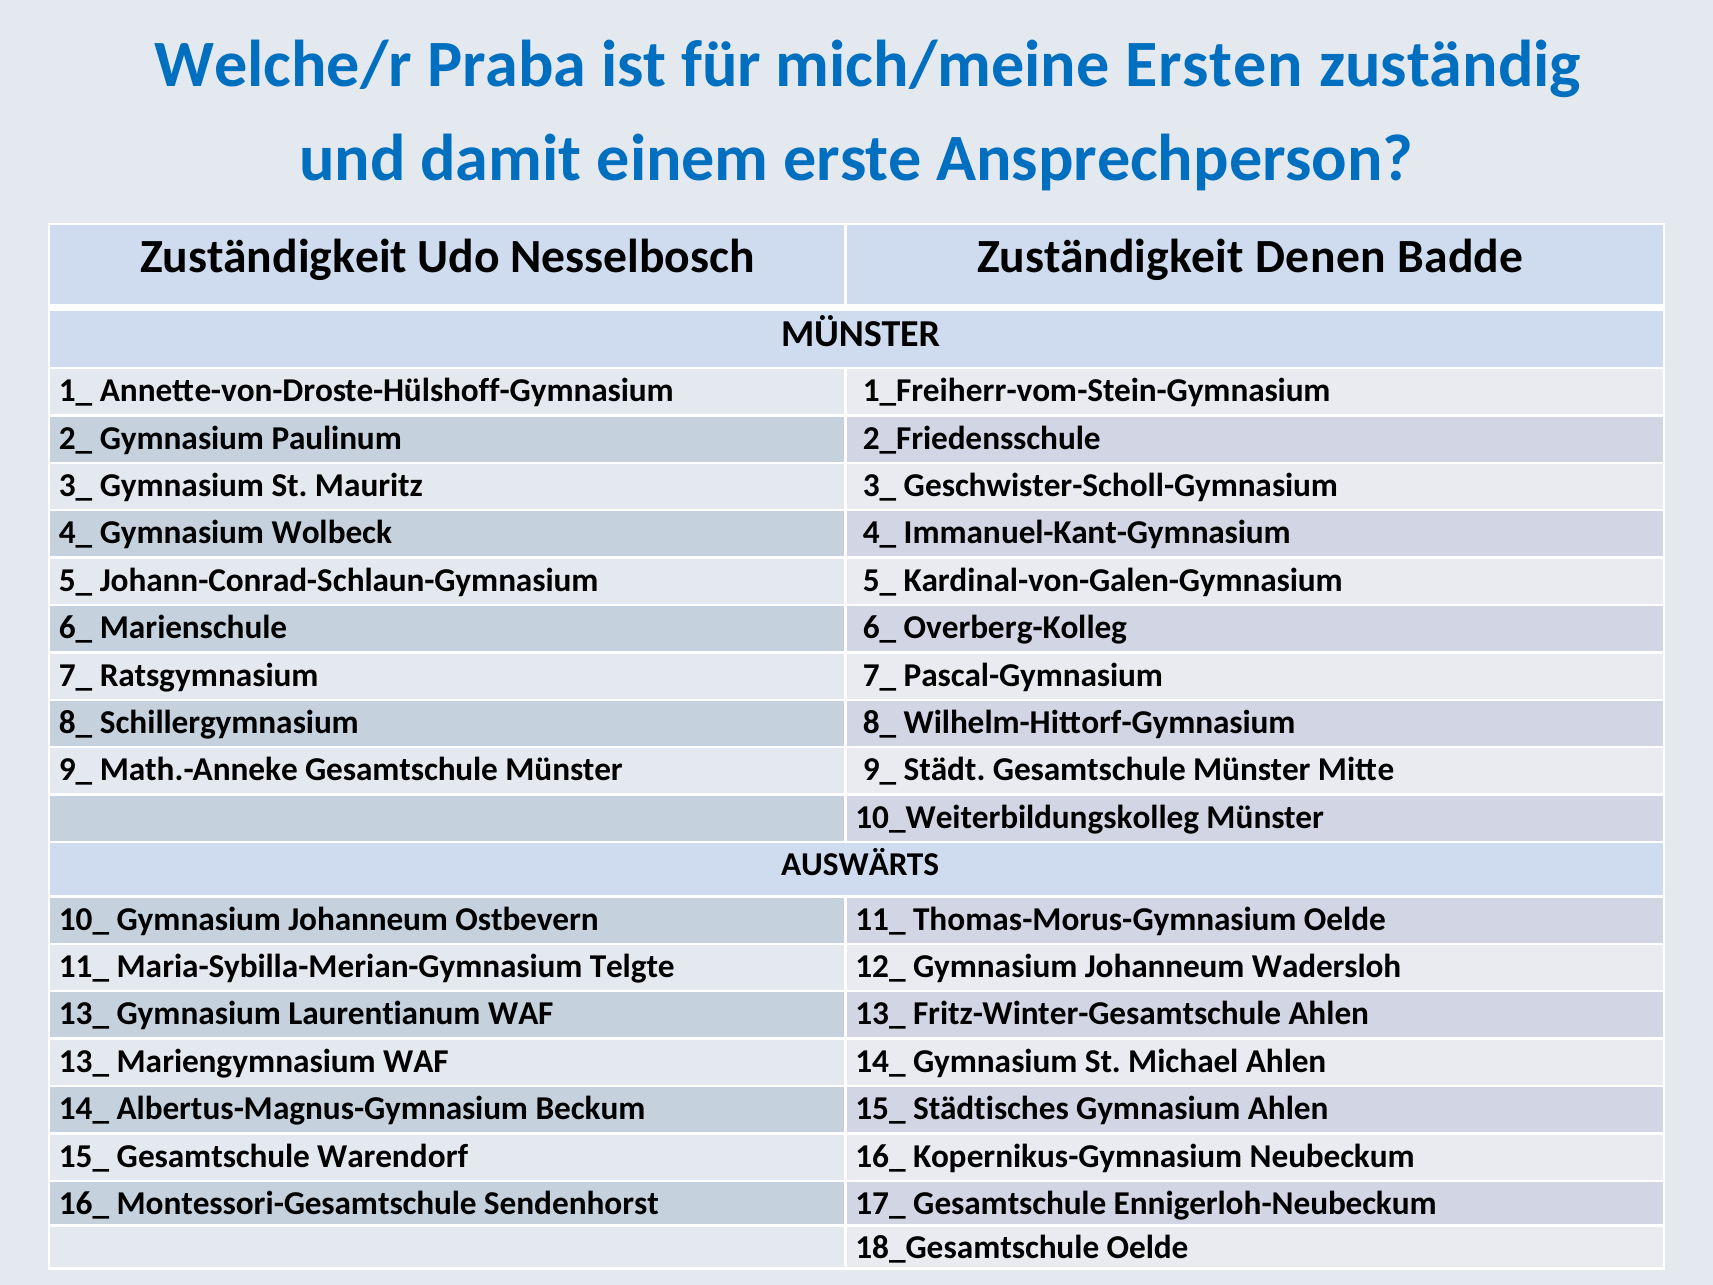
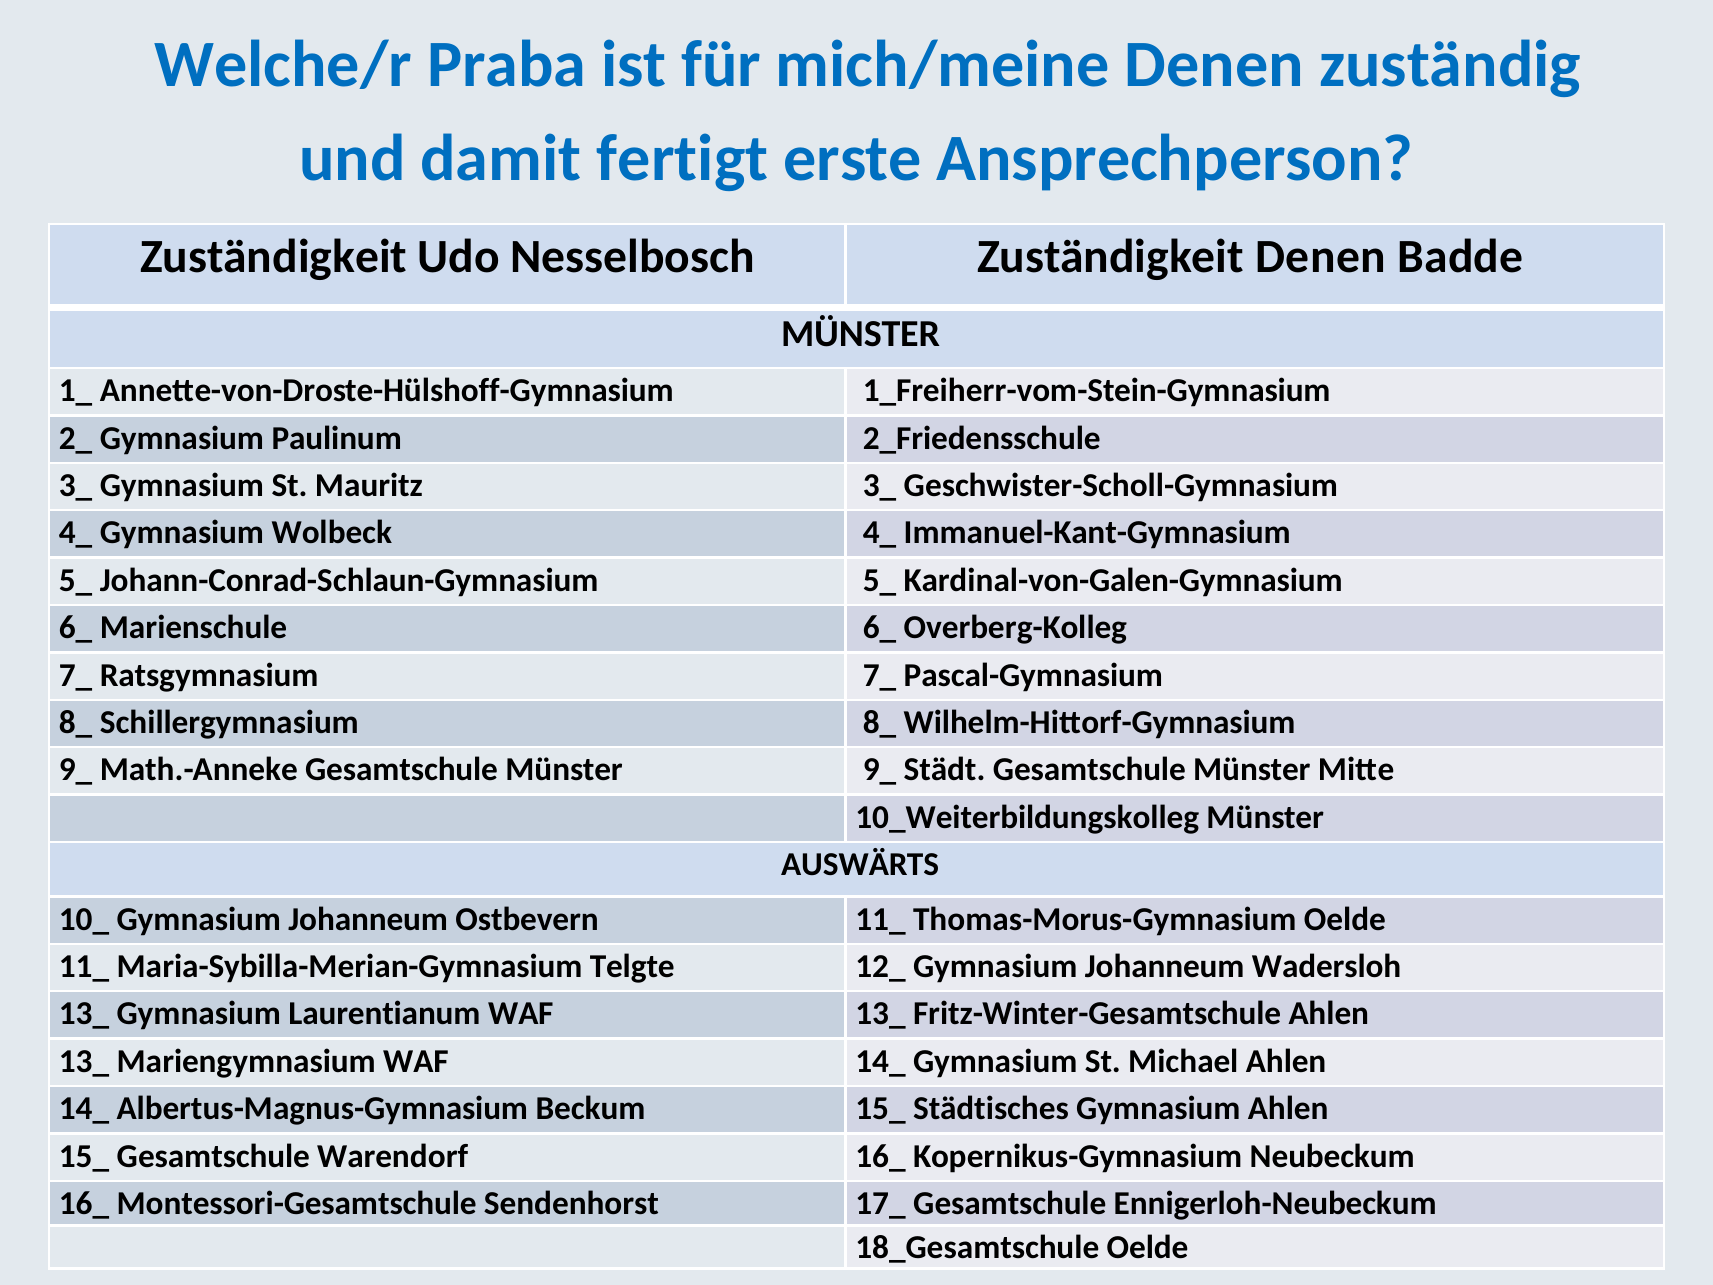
mich/meine Ersten: Ersten -> Denen (1214, 64)
einem: einem -> fertigt (683, 159)
